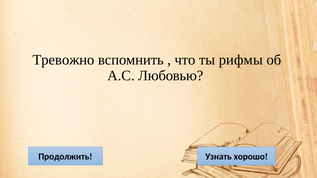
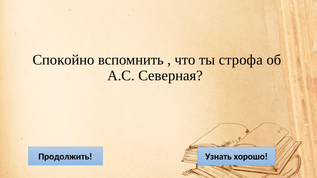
Тревожно: Тревожно -> Спокойно (63, 60)
рифмы: рифмы -> строфа (241, 60)
Любовью: Любовью -> Северная (171, 76)
